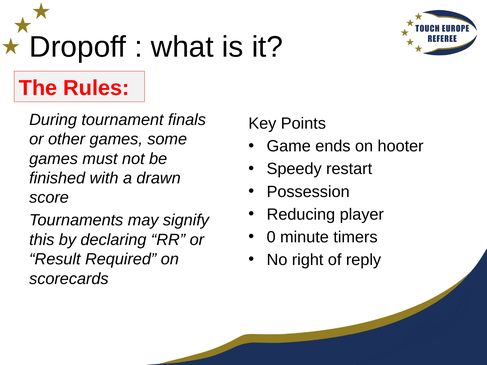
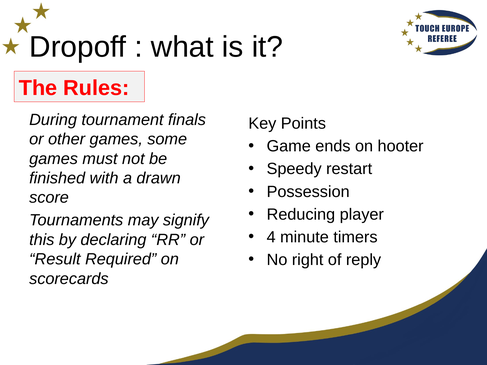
0: 0 -> 4 (271, 237)
